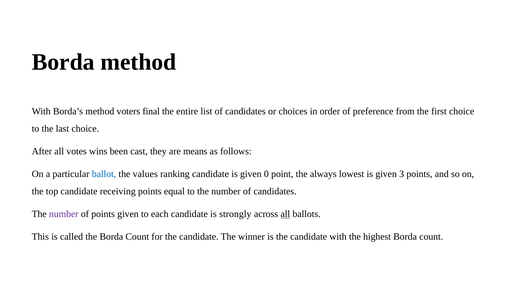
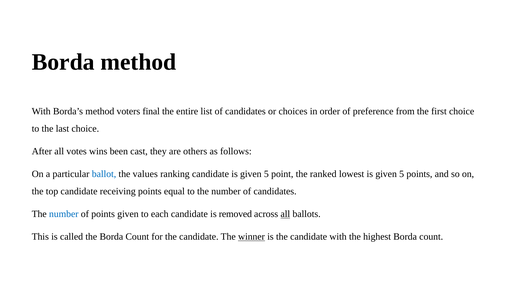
means: means -> others (195, 151)
candidate is given 0: 0 -> 5 (266, 174)
always: always -> ranked (323, 174)
lowest is given 3: 3 -> 5 (402, 174)
number colour: purple -> blue (64, 214)
strongly: strongly -> removed (235, 214)
winner underline: none -> present (251, 237)
